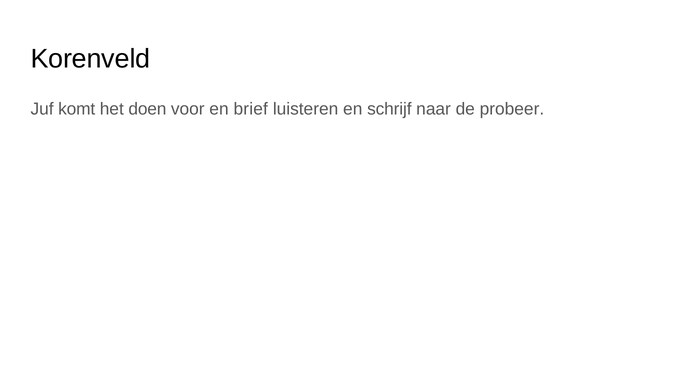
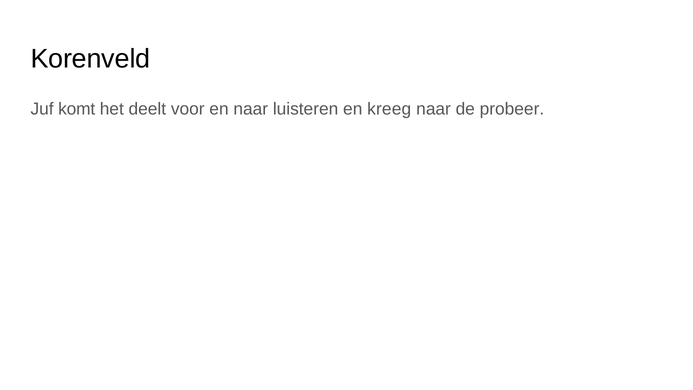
doen: doen -> deelt (147, 109)
en brief: brief -> naar (251, 109)
schrijf: schrijf -> kreeg (389, 109)
